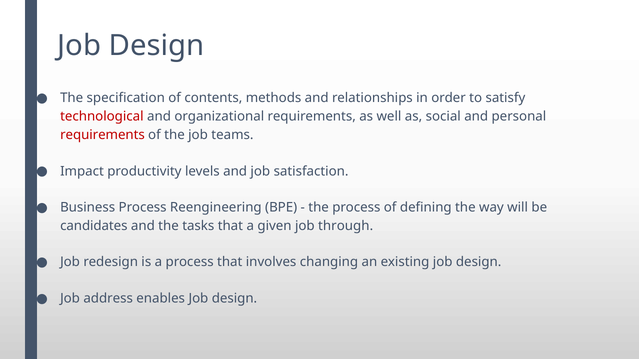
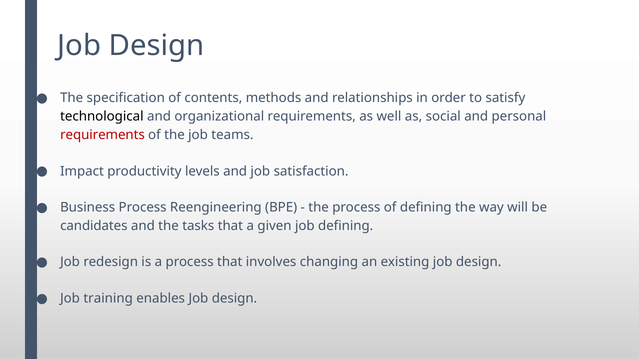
technological colour: red -> black (102, 117)
job through: through -> defining (346, 226)
address: address -> training (108, 299)
